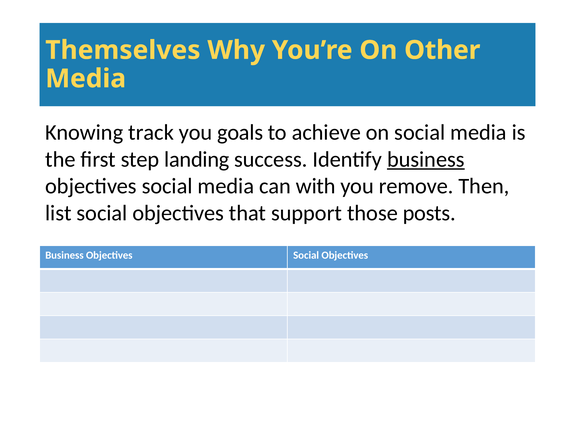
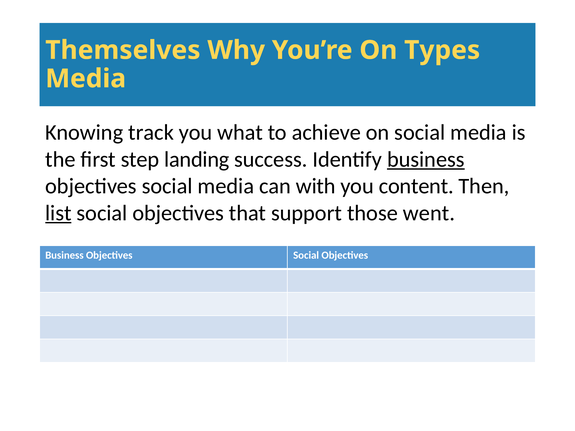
Other: Other -> Types (442, 50)
goals: goals -> what (240, 133)
remove: remove -> content (416, 186)
list underline: none -> present (58, 213)
posts: posts -> went (429, 213)
